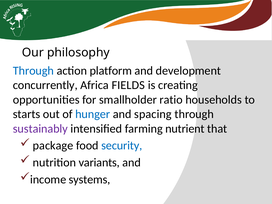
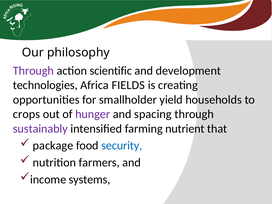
Through colour: blue -> purple (33, 71)
platform: platform -> scientific (111, 71)
concurrently: concurrently -> technologies (45, 85)
ratio: ratio -> yield (171, 100)
starts: starts -> crops (26, 114)
hunger colour: blue -> purple (93, 114)
variants: variants -> farmers (99, 163)
